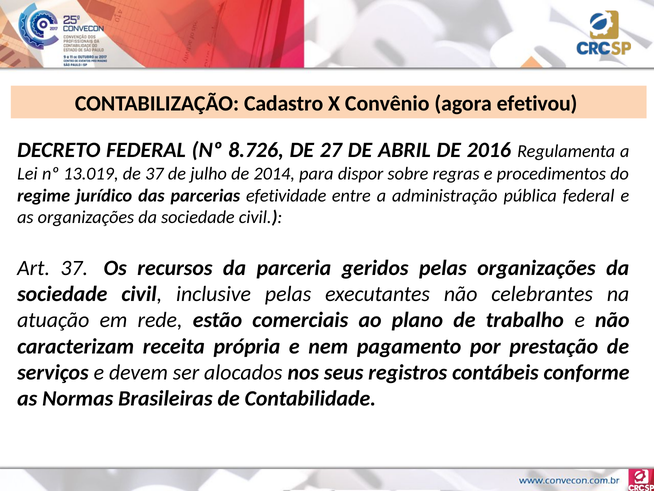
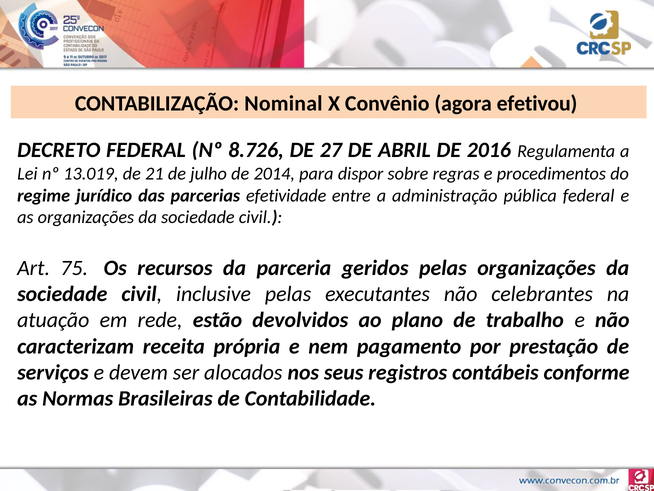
Cadastro: Cadastro -> Nominal (283, 103)
de 37: 37 -> 21 (154, 174)
Art 37: 37 -> 75 (74, 268)
comerciais: comerciais -> devolvidos (300, 320)
